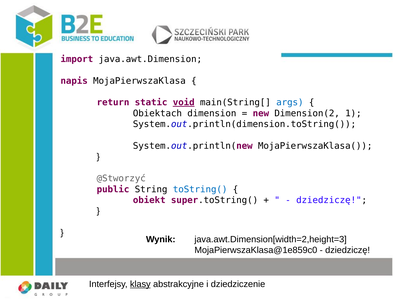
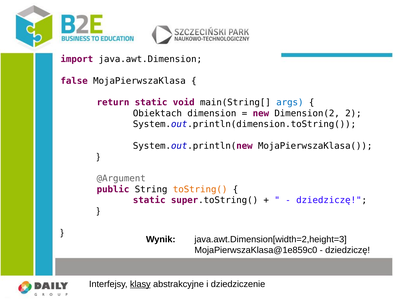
napis: napis -> false (74, 81)
void underline: present -> none (184, 103)
1: 1 -> 2 (353, 113)
@Stworzyć: @Stworzyć -> @Argument (121, 179)
toString( colour: blue -> orange (200, 189)
obiekt: obiekt -> static (149, 200)
